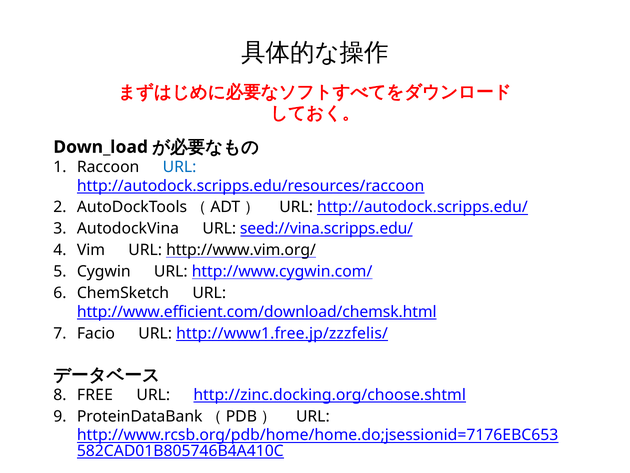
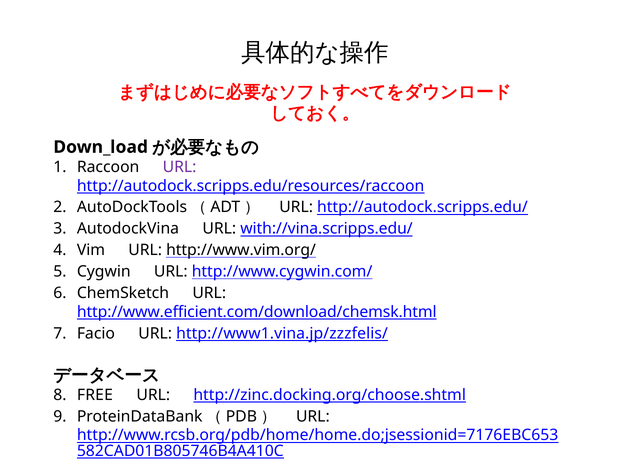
URL colour: blue -> purple (180, 167)
seed://vina.scripps.edu/: seed://vina.scripps.edu/ -> with://vina.scripps.edu/ (326, 228)
http://www1.free.jp/zzzfelis/: http://www1.free.jp/zzzfelis/ -> http://www1.vina.jp/zzzfelis/ (282, 333)
